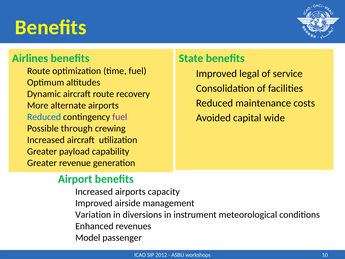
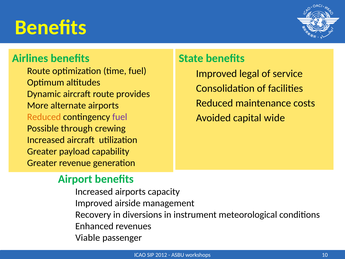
recovery: recovery -> provides (133, 94)
Reduced colour: blue -> orange (44, 117)
Variation: Variation -> Recovery (93, 215)
Model: Model -> Viable (88, 238)
